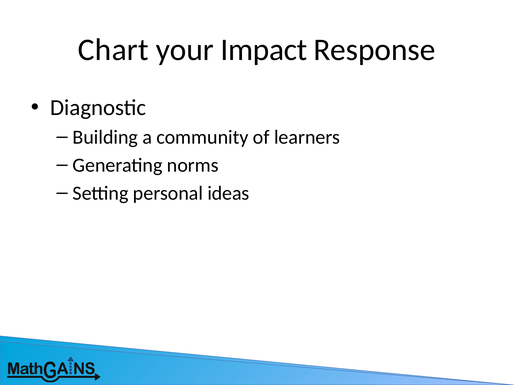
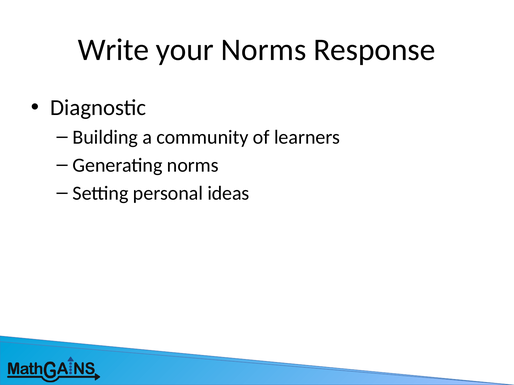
Chart: Chart -> Write (114, 50)
your Impact: Impact -> Norms (264, 50)
